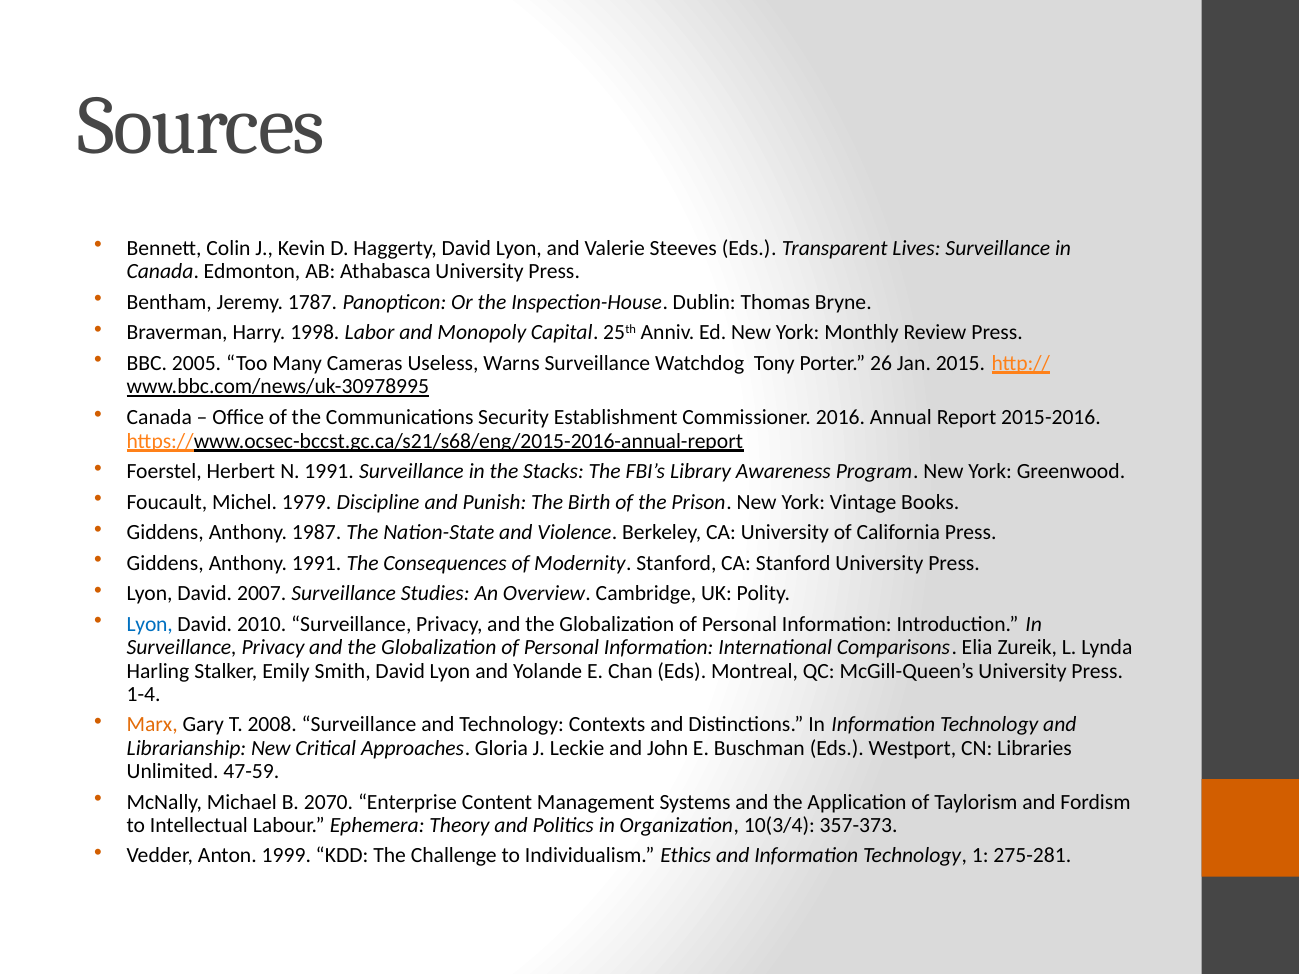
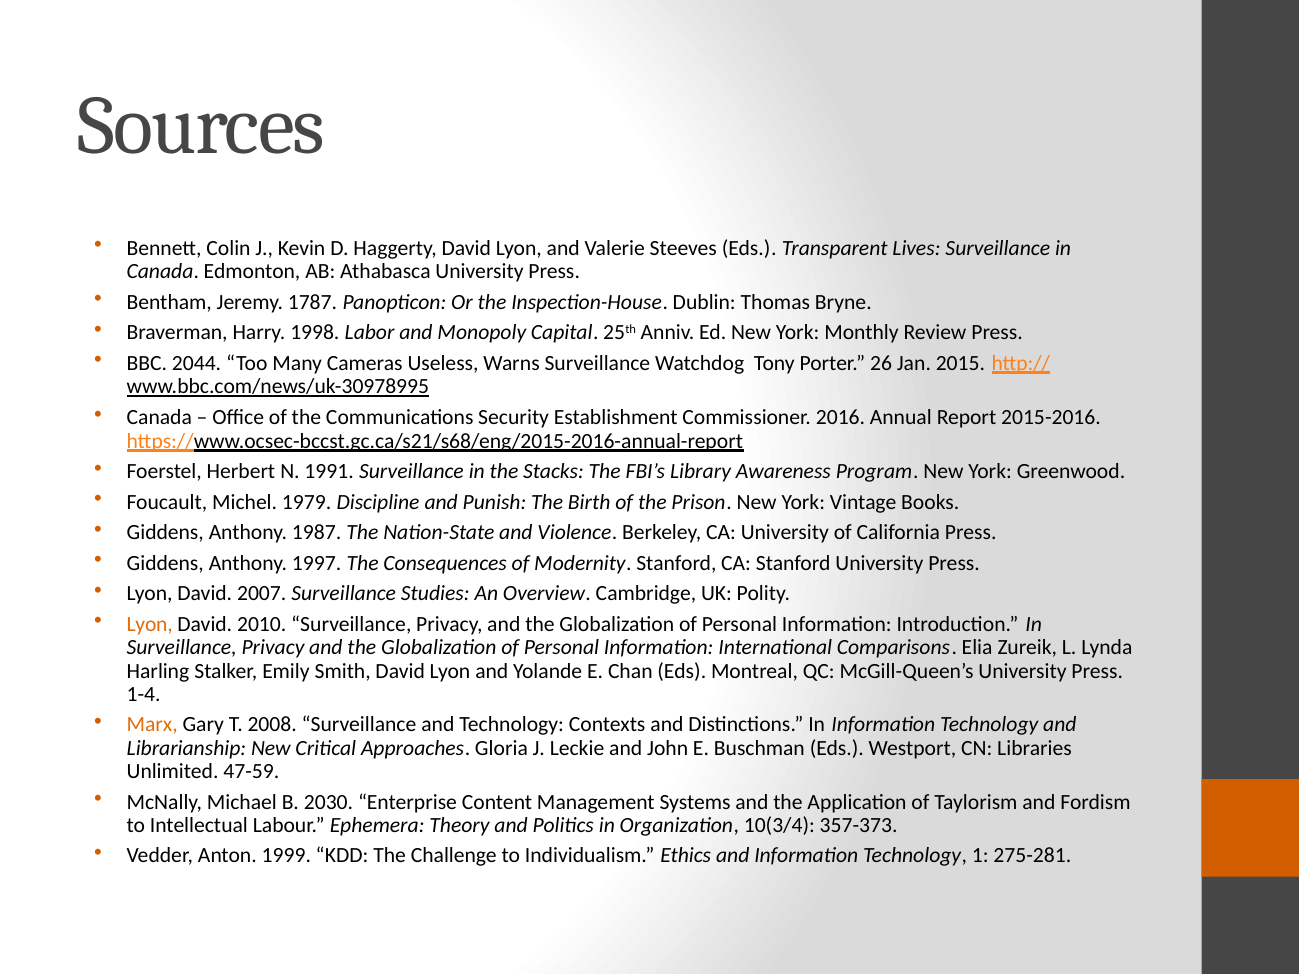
2005: 2005 -> 2044 (197, 363)
Anthony 1991: 1991 -> 1997 (317, 563)
Lyon colour: blue -> orange (150, 624)
2070: 2070 -> 2030 (328, 802)
